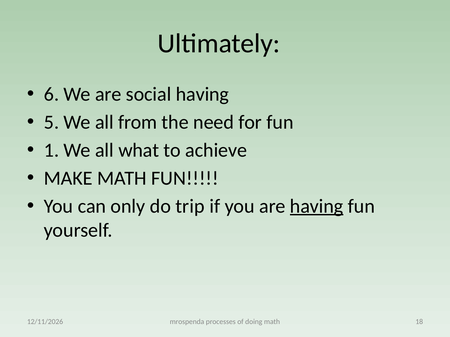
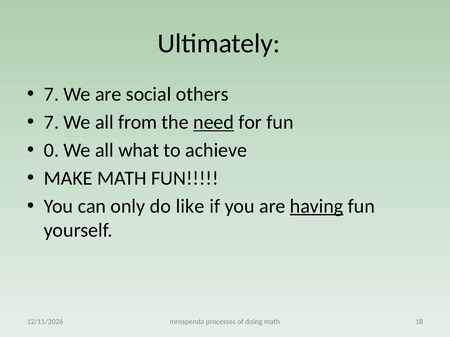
6: 6 -> 7 (51, 94)
social having: having -> others (202, 94)
5: 5 -> 7 (51, 122)
need underline: none -> present (214, 122)
1: 1 -> 0 (51, 150)
trip: trip -> like (190, 206)
